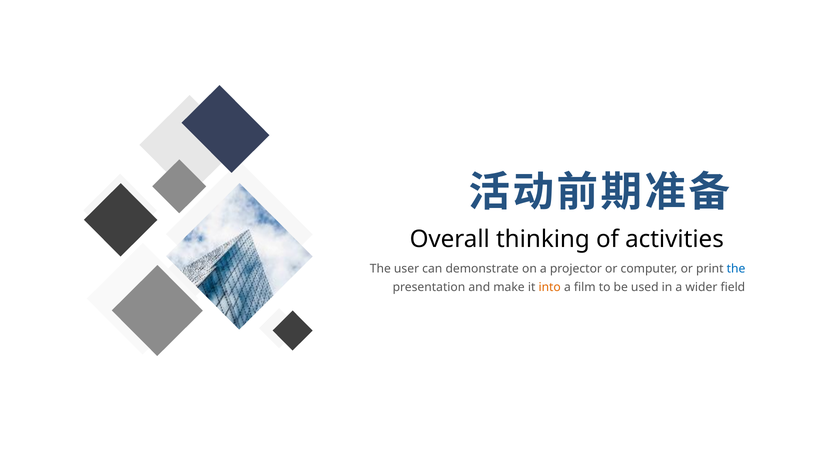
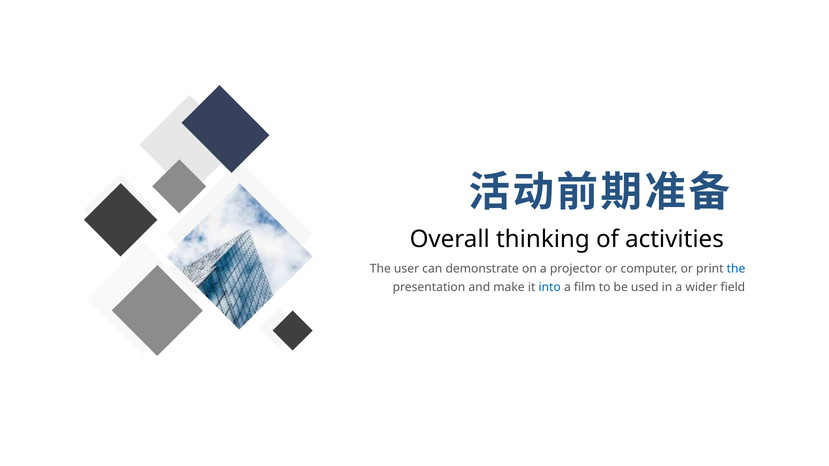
into colour: orange -> blue (550, 288)
